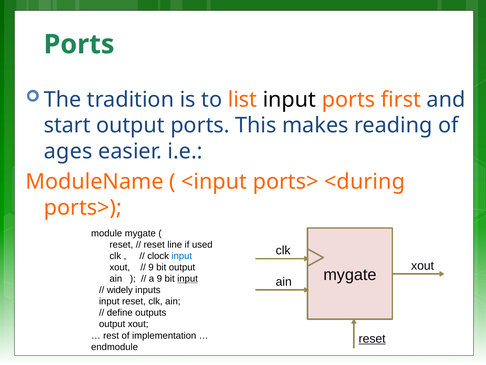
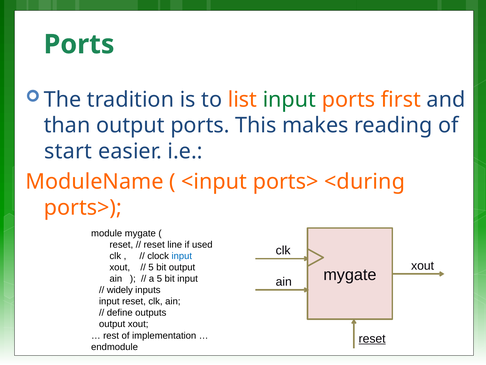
input colour: black -> green (289, 99)
start: start -> than (67, 125)
ages: ages -> start (68, 151)
9: 9 -> 5 (151, 267)
a 9: 9 -> 5 (159, 278)
input underline: present -> none (188, 278)
